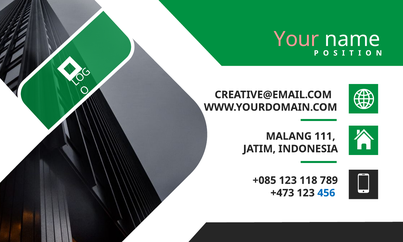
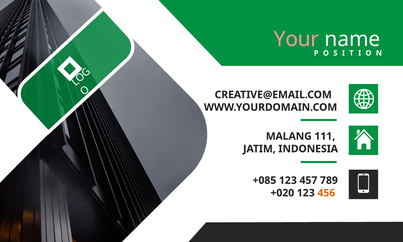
118: 118 -> 457 (308, 180)
+473: +473 -> +020 (282, 193)
456 colour: blue -> orange (326, 193)
